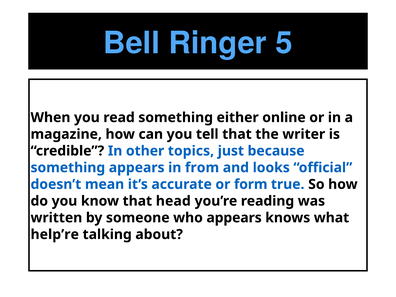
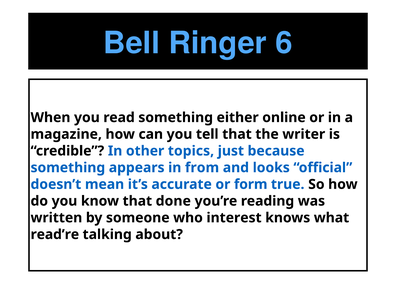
5: 5 -> 6 (284, 43)
head: head -> done (173, 201)
who appears: appears -> interest (234, 218)
help’re: help’re -> read’re (55, 234)
